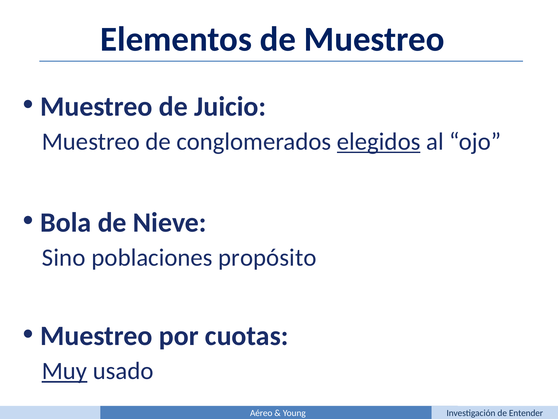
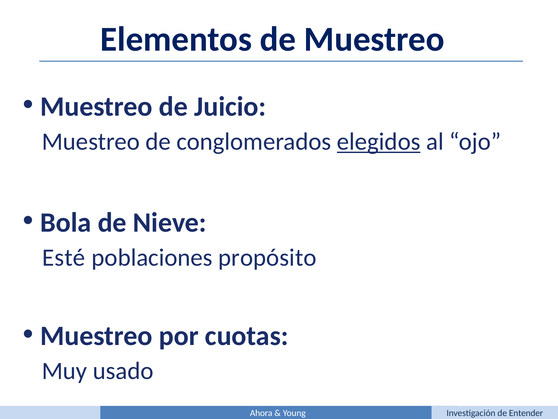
Sino: Sino -> Esté (64, 257)
Muy underline: present -> none (64, 371)
Aéreo: Aéreo -> Ahora (261, 413)
